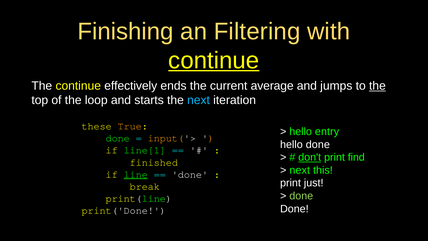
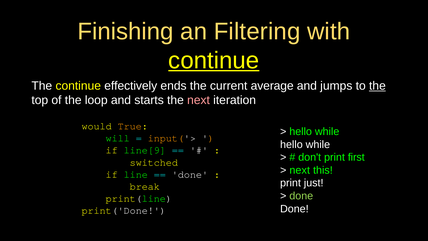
next colour: light blue -> pink (199, 100)
these: these -> would (97, 126)
entry: entry -> while (327, 132)
done: done -> will (118, 138)
done: done -> while (318, 144)
line[1: line[1 -> line[9 (145, 150)
don't underline: present -> none (310, 157)
find: find -> first (356, 157)
finished: finished -> switched (154, 162)
line underline: present -> none (136, 174)
